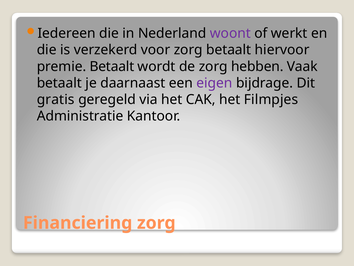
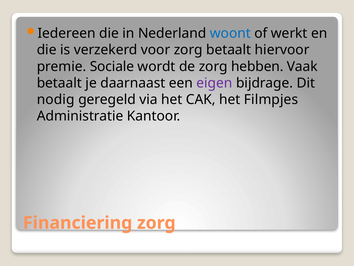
woont colour: purple -> blue (230, 33)
premie Betaalt: Betaalt -> Sociale (112, 66)
gratis: gratis -> nodig (56, 99)
